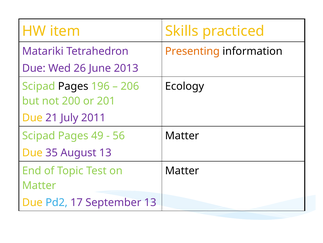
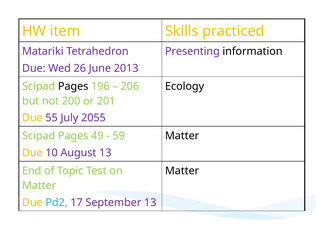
Presenting colour: orange -> purple (192, 51)
21: 21 -> 55 (52, 118)
2011: 2011 -> 2055 (93, 118)
56: 56 -> 59 (119, 136)
35: 35 -> 10 (52, 152)
